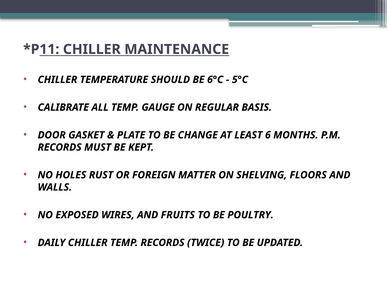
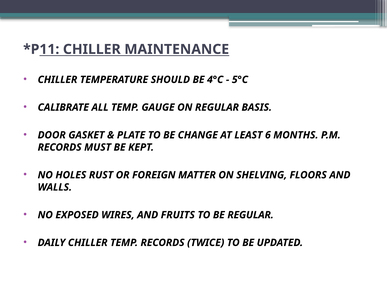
6°C: 6°C -> 4°C (215, 80)
BE POULTRY: POULTRY -> REGULAR (251, 215)
